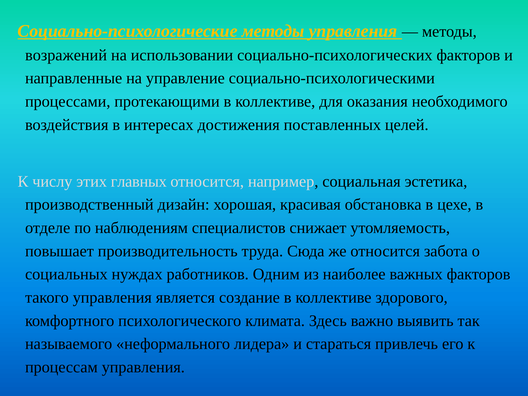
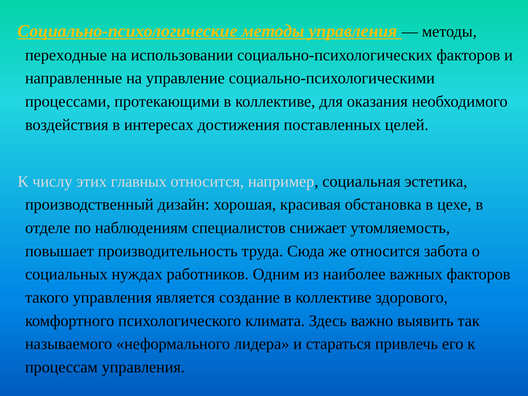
возражений: возражений -> переходные (66, 55)
